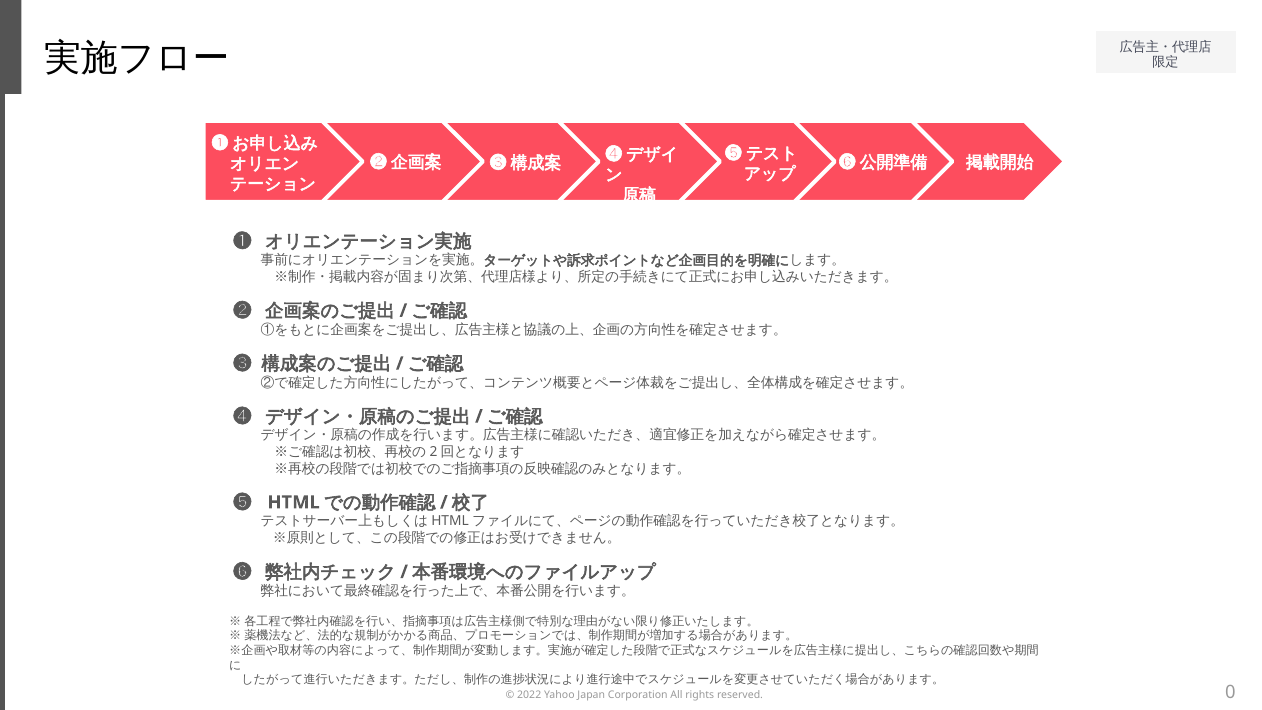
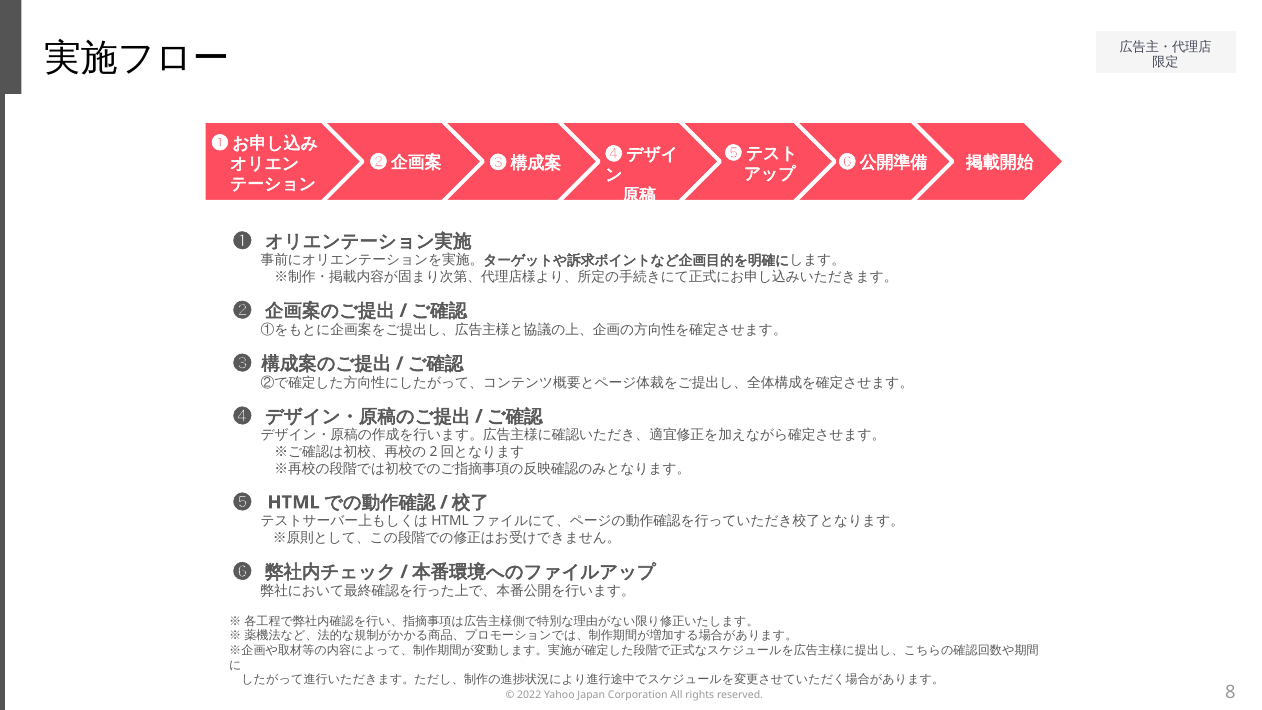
0: 0 -> 8 (1230, 692)
